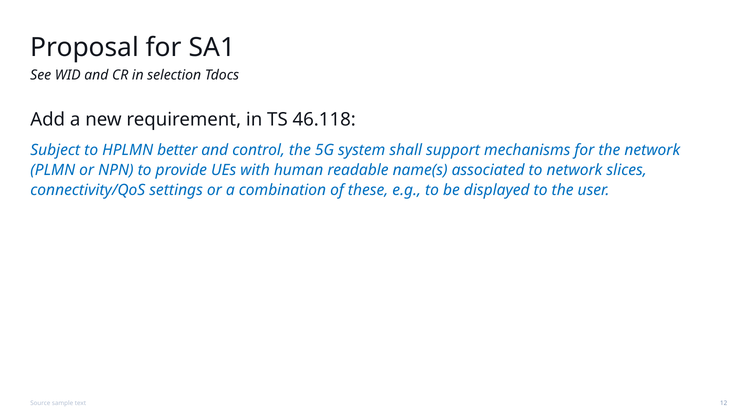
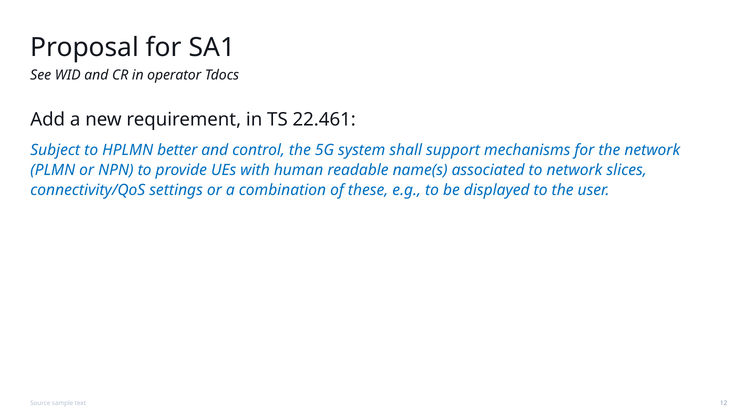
selection: selection -> operator (174, 75)
46.118: 46.118 -> 22.461 (324, 119)
